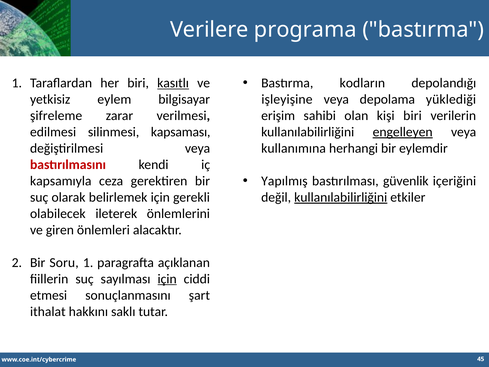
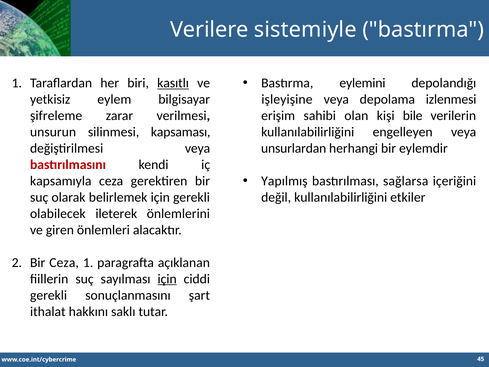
programa: programa -> sistemiyle (305, 30)
kodların: kodların -> eylemini (362, 83)
yüklediği: yüklediği -> izlenmesi (451, 99)
kişi biri: biri -> bile (413, 116)
edilmesi: edilmesi -> unsurun (53, 132)
engelleyen underline: present -> none (403, 132)
kullanımına: kullanımına -> unsurlardan (294, 148)
güvenlik: güvenlik -> sağlarsa (406, 181)
kullanılabilirliğini underline: present -> none (341, 197)
Bir Soru: Soru -> Ceza (64, 262)
etmesi: etmesi -> gerekli (49, 295)
